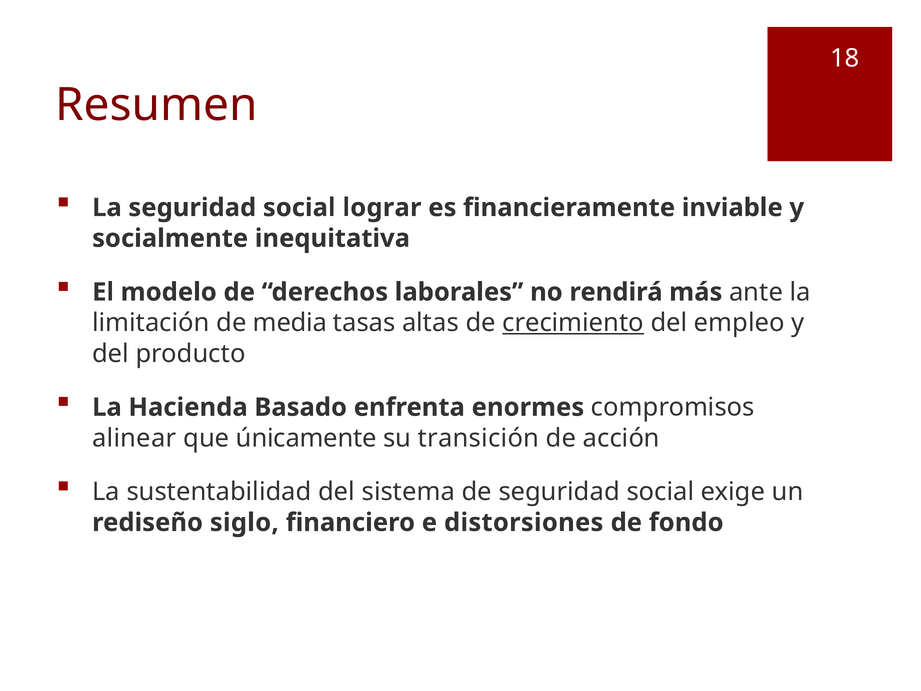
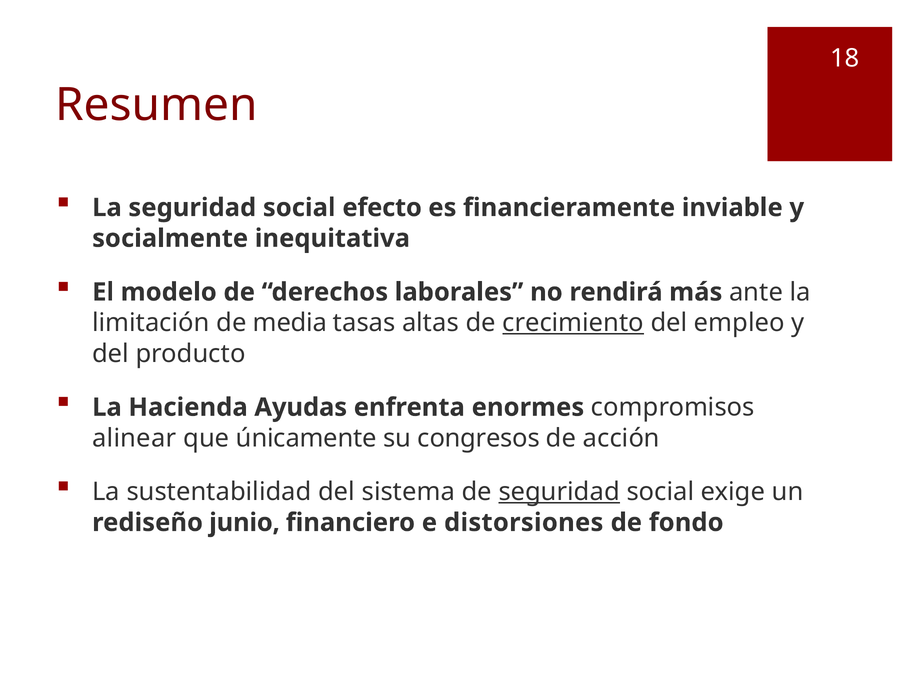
lograr: lograr -> efecto (382, 208)
Basado: Basado -> Ayudas (301, 407)
transición: transición -> congresos (479, 438)
seguridad underline: none -> present (559, 492)
siglo: siglo -> junio (245, 522)
